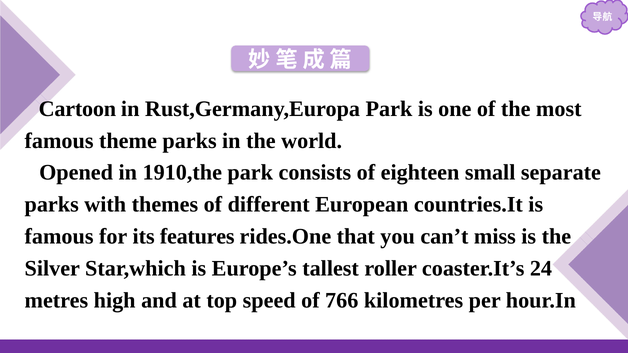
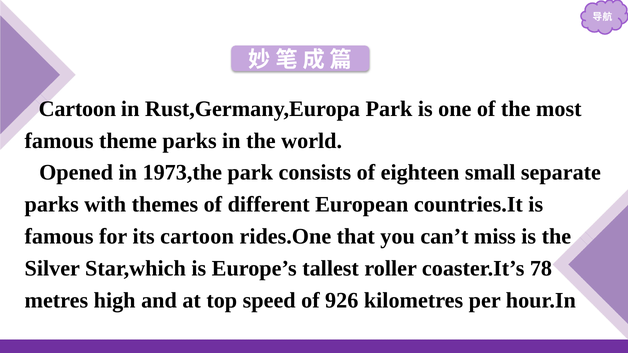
1910,the: 1910,the -> 1973,the (182, 173)
its features: features -> cartoon (197, 237)
24: 24 -> 78 (541, 268)
766: 766 -> 926 (342, 300)
